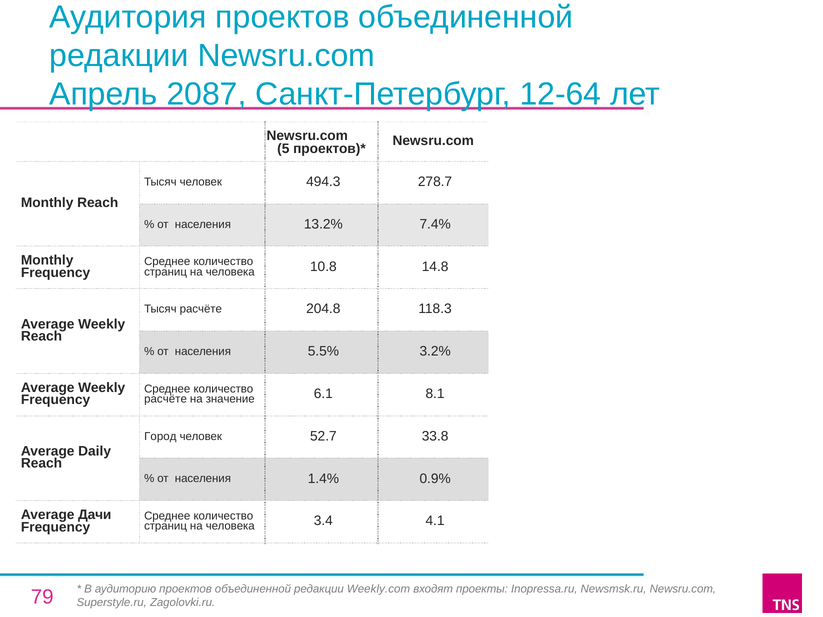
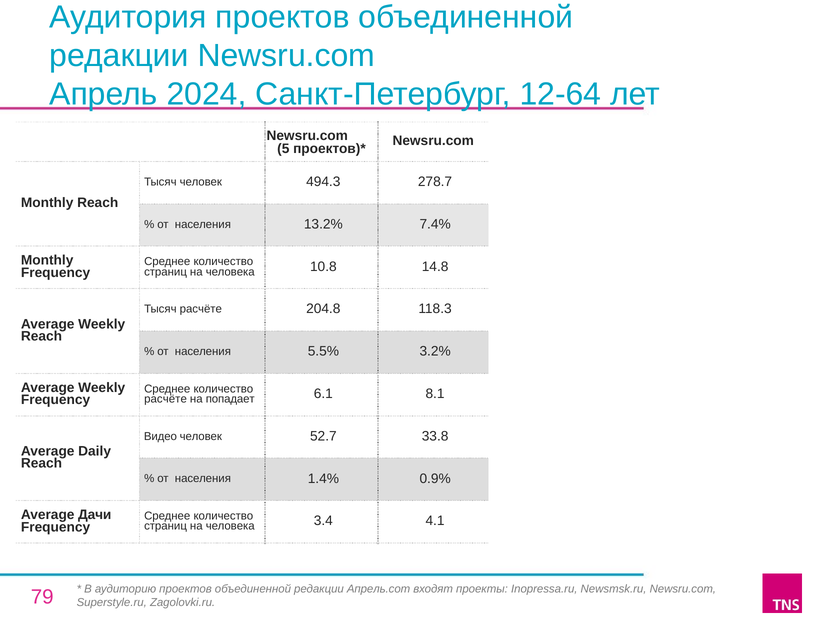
2087: 2087 -> 2024 (207, 94)
значение: значение -> попадает (230, 399)
Город: Город -> Видео (160, 436)
Weekly.com: Weekly.com -> Апрель.com (379, 589)
